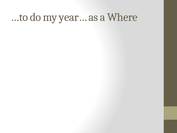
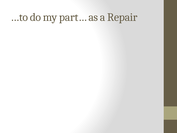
year…: year… -> part… (73, 17)
Where: Where -> Repair (122, 17)
